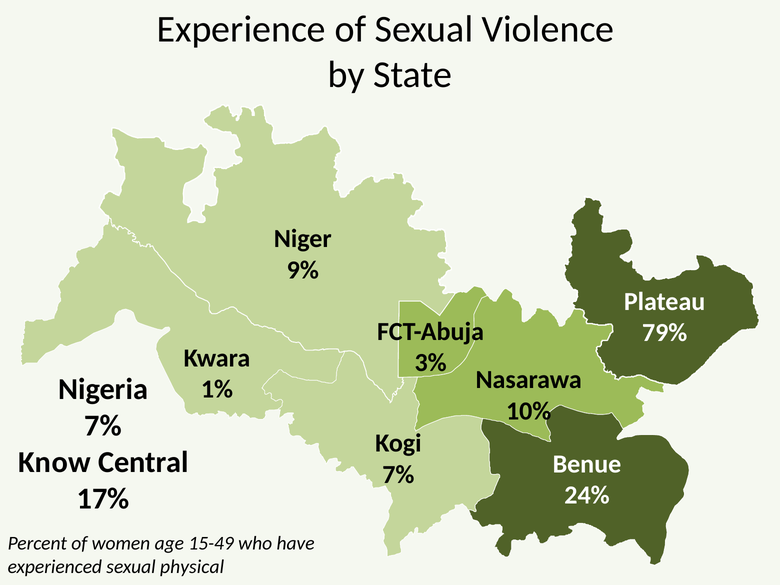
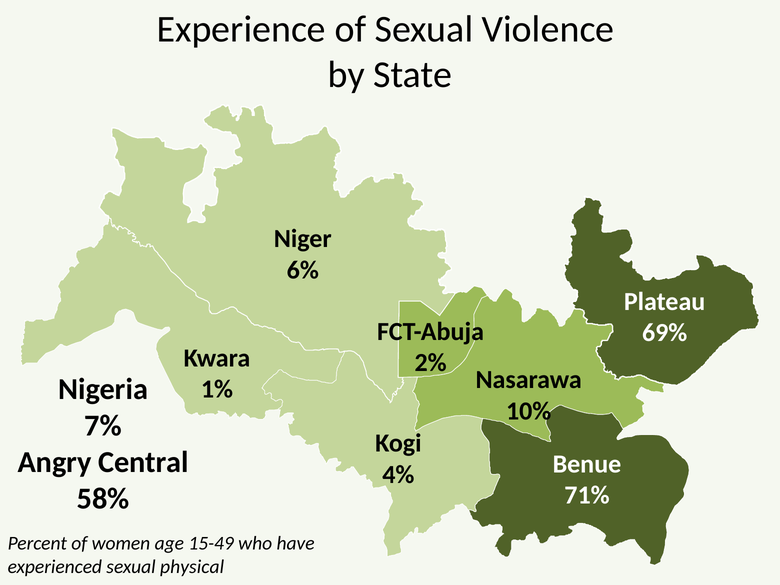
9%: 9% -> 6% (303, 270)
79%: 79% -> 69% (665, 333)
3%: 3% -> 2% (431, 363)
Know: Know -> Angry (55, 462)
7%: 7% -> 4% (398, 474)
24%: 24% -> 71% (587, 495)
17%: 17% -> 58% (103, 499)
